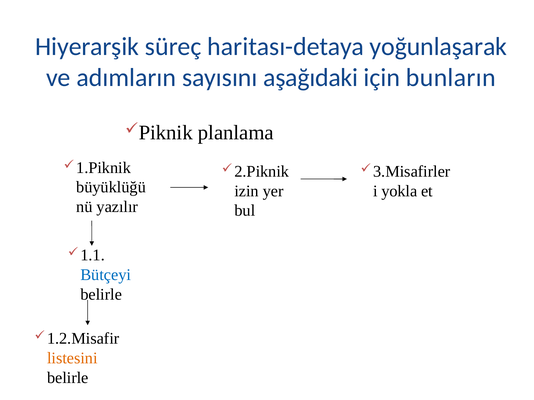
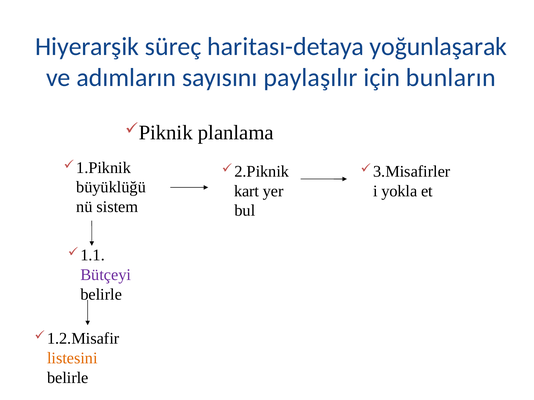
aşağıdaki: aşağıdaki -> paylaşılır (310, 78)
izin: izin -> kart (247, 191)
yazılır: yazılır -> sistem (117, 207)
Bütçeyi colour: blue -> purple (106, 275)
